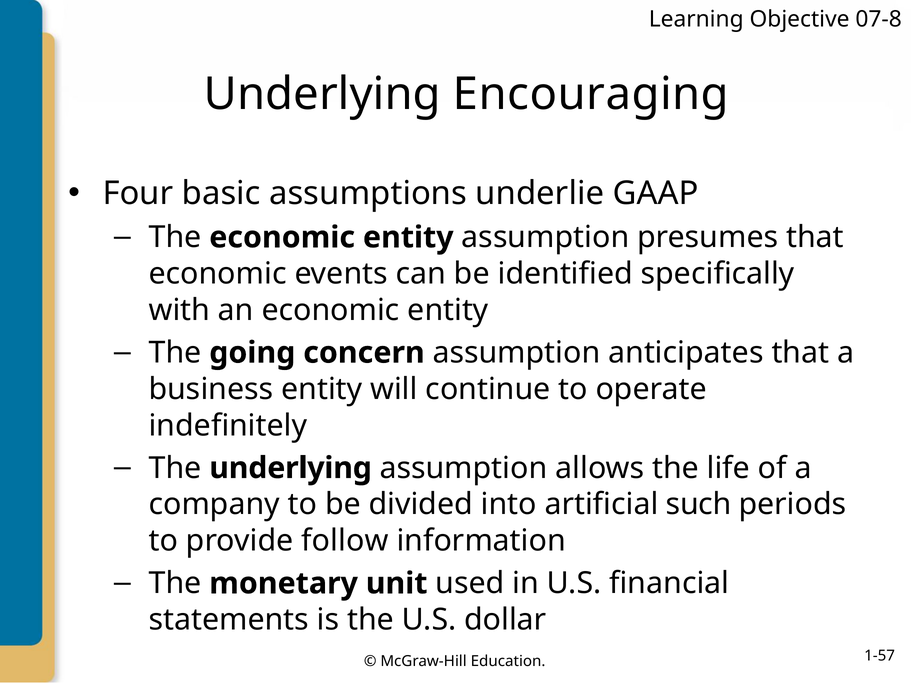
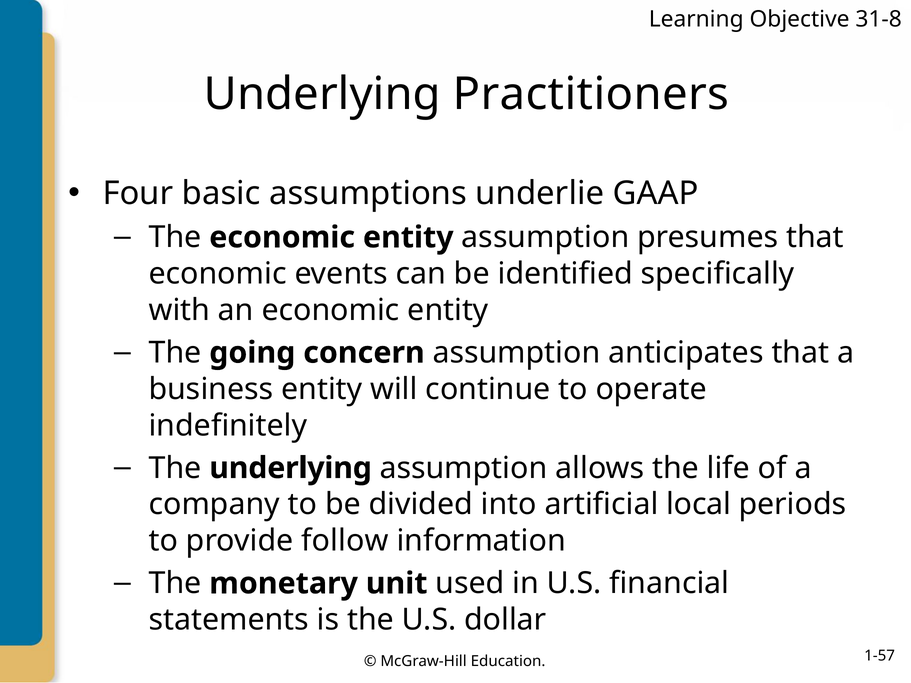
07-8: 07-8 -> 31-8 (879, 19)
Encouraging: Encouraging -> Practitioners (591, 94)
such: such -> local (699, 505)
